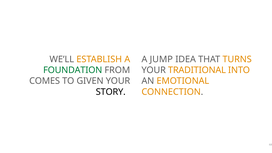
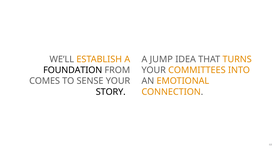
FOUNDATION colour: green -> black (73, 70)
TRADITIONAL: TRADITIONAL -> COMMITTEES (197, 70)
GIVEN: GIVEN -> SENSE (90, 81)
